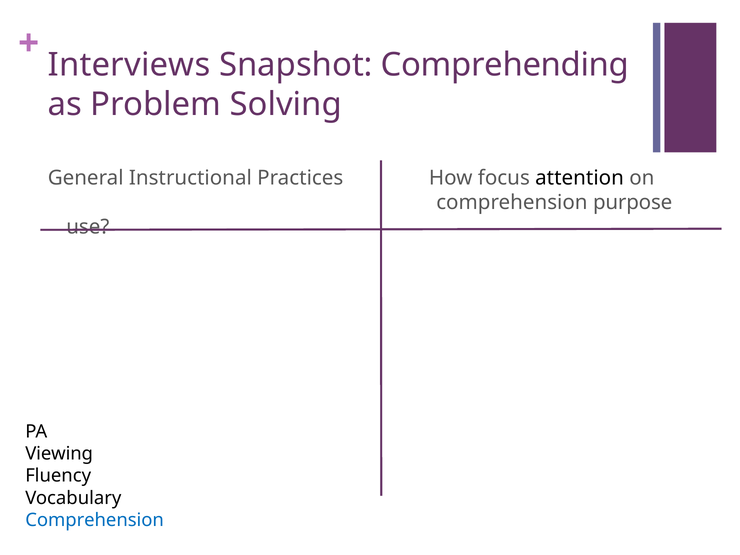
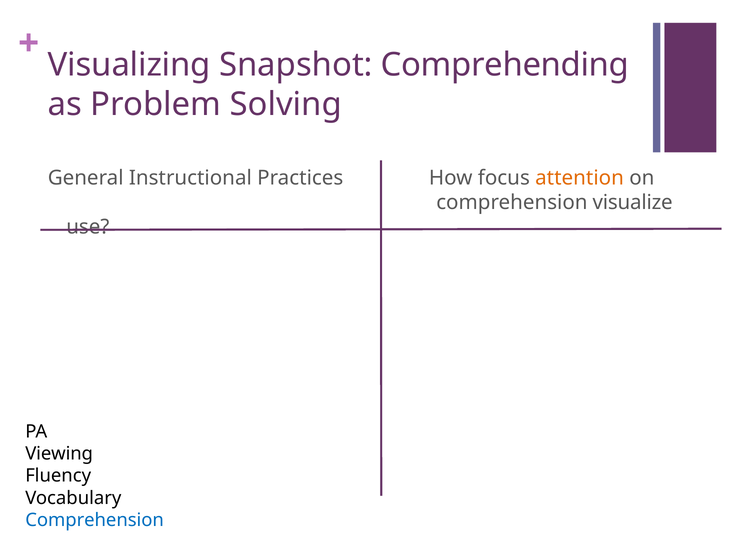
Interviews: Interviews -> Visualizing (129, 65)
attention colour: black -> orange (580, 178)
purpose: purpose -> visualize (633, 202)
